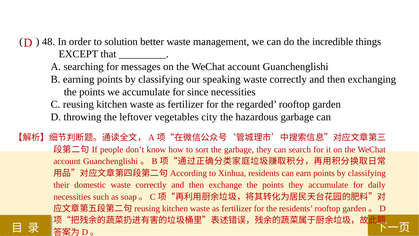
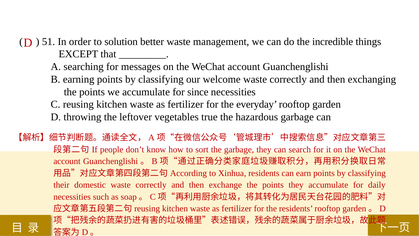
48: 48 -> 51 (49, 41)
speaking: speaking -> welcome (222, 79)
regarded: regarded -> everyday (257, 104)
city: city -> true (209, 117)
